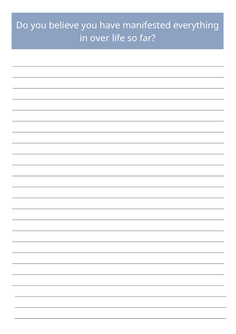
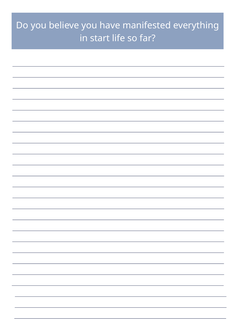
over: over -> start (100, 38)
